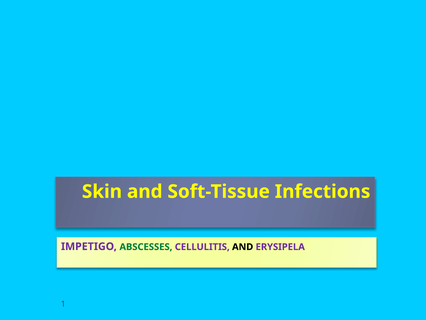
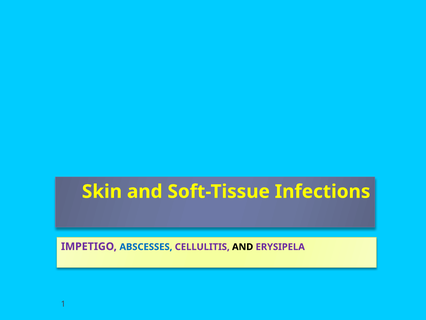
ABSCESSES colour: green -> blue (146, 247)
